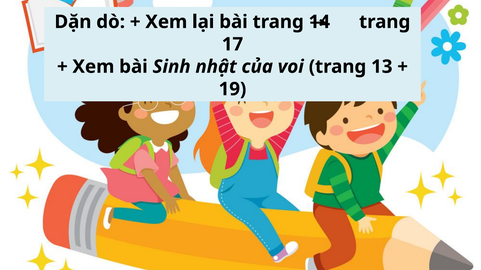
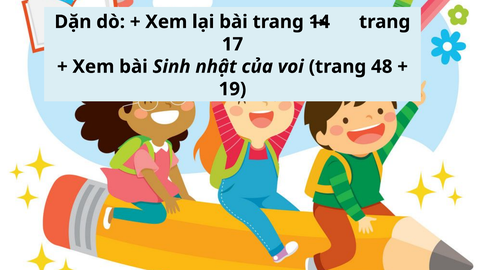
13: 13 -> 48 (382, 67)
